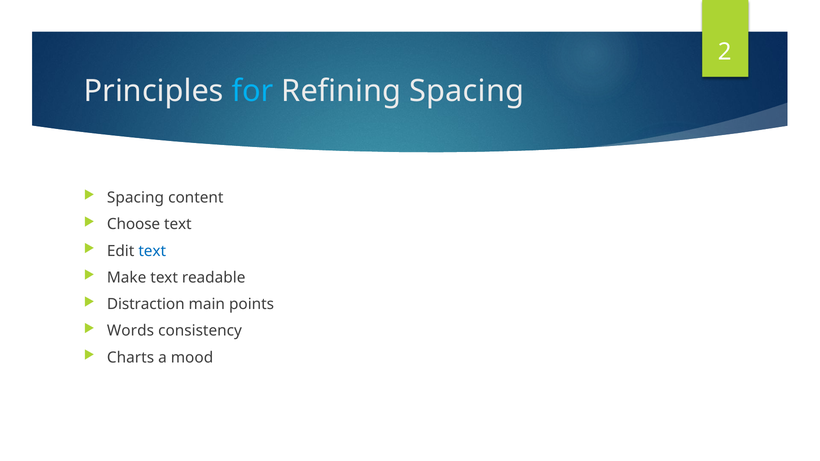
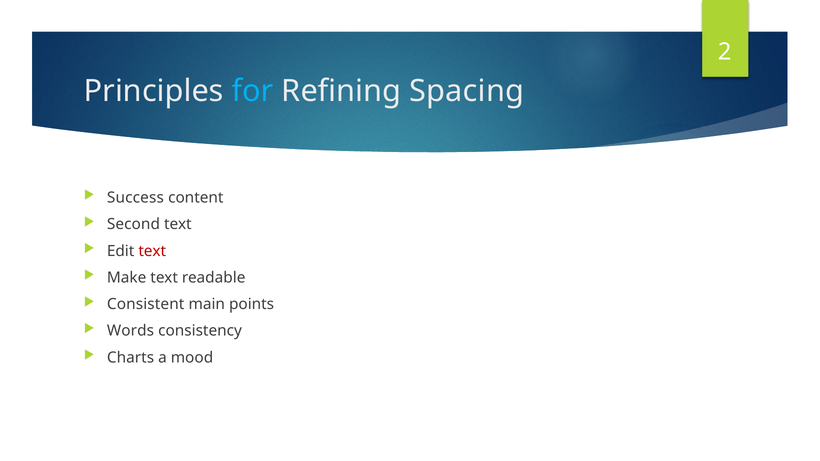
Spacing: Spacing -> Success (135, 198)
Choose: Choose -> Second (133, 224)
text colour: blue -> red (152, 251)
Distraction: Distraction -> Consistent (146, 304)
